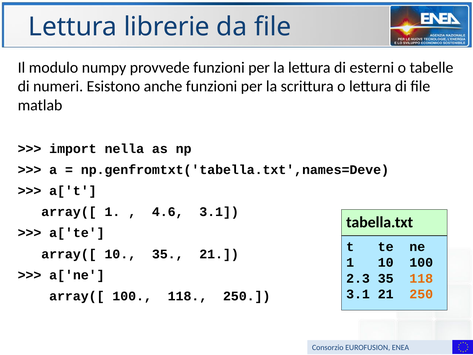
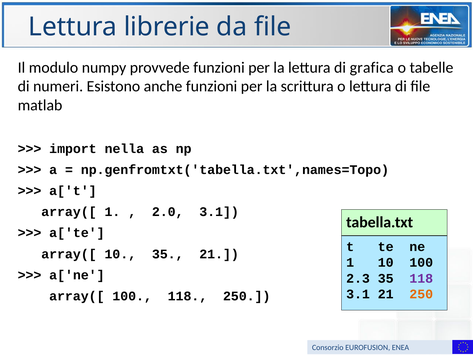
esterni: esterni -> grafica (372, 67)
np.genfromtxt('tabella.txt',names=Deve: np.genfromtxt('tabella.txt',names=Deve -> np.genfromtxt('tabella.txt',names=Topo (235, 170)
4.6: 4.6 -> 2.0 (168, 212)
118 colour: orange -> purple (421, 278)
